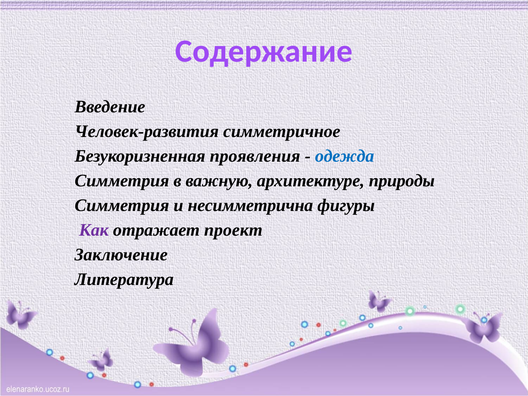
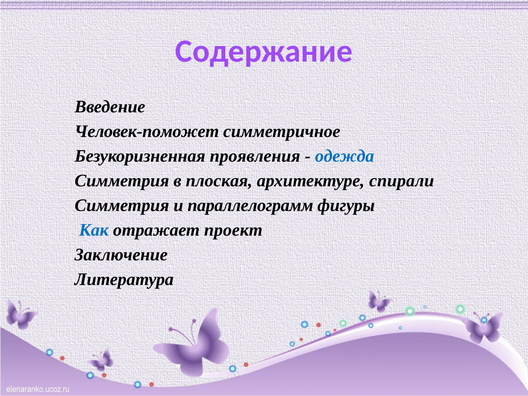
Человек-развития: Человек-развития -> Человек-поможет (147, 131)
важную: важную -> плоская (219, 181)
природы: природы -> спирали (402, 181)
несимметрична: несимметрична -> параллелограмм (250, 205)
Как colour: purple -> blue (94, 230)
